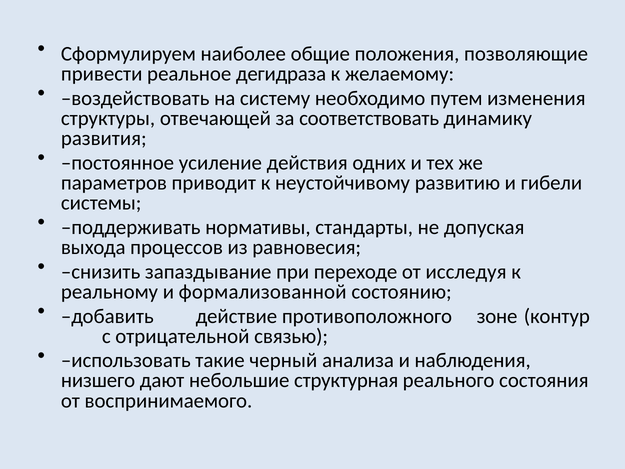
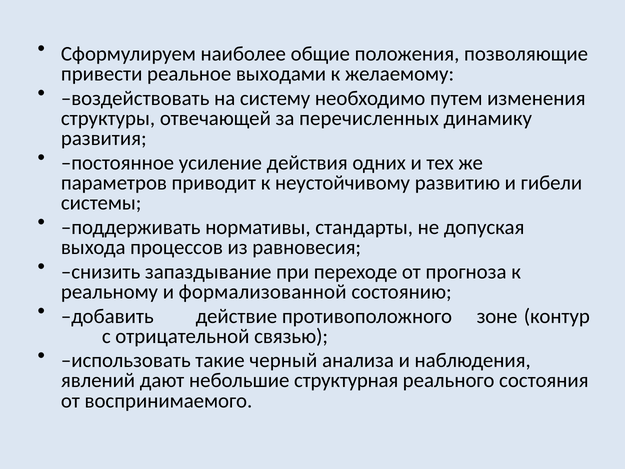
дегидраза: дегидраза -> выходами (281, 74)
соответствовать: соответствовать -> перечисленных (369, 118)
исследуя: исследуя -> прогноза (466, 272)
низшего: низшего -> явлений (98, 380)
